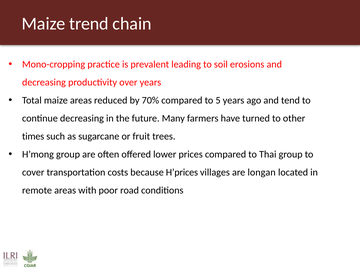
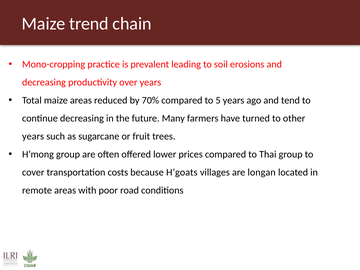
times: times -> years (33, 136)
H’prices: H’prices -> H’goats (182, 172)
